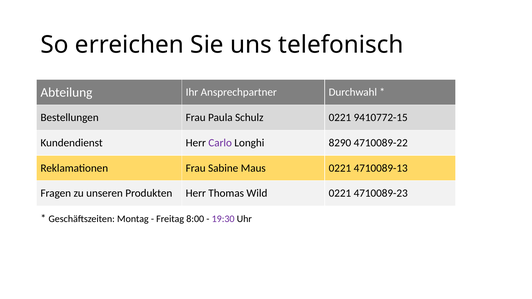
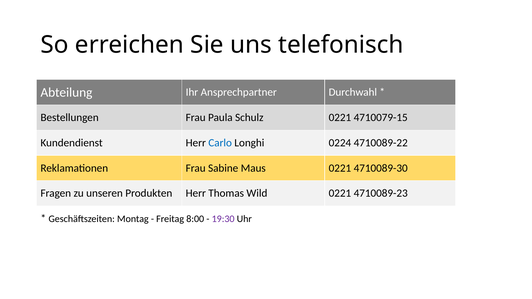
9410772-15: 9410772-15 -> 4710079-15 (381, 118)
Carlo colour: purple -> blue (220, 143)
8290: 8290 -> 0224 (340, 143)
4710089-13: 4710089-13 -> 4710089-30 (381, 168)
